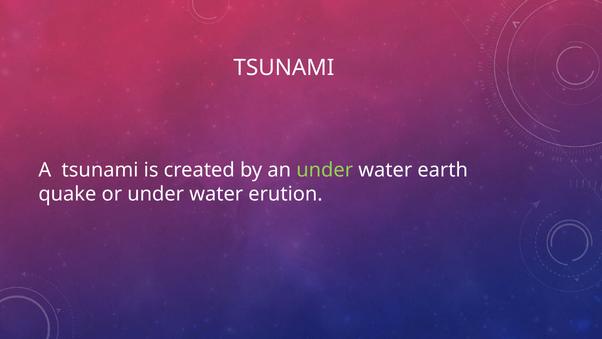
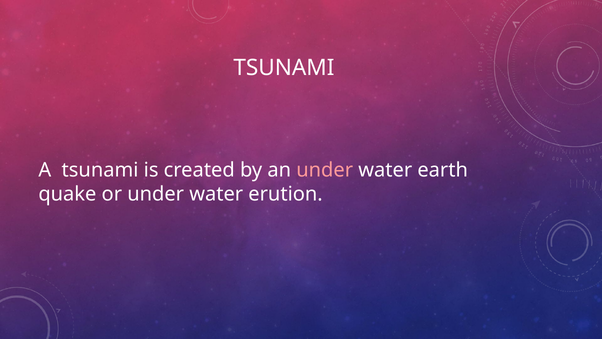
under colour: light green -> pink (325, 170)
